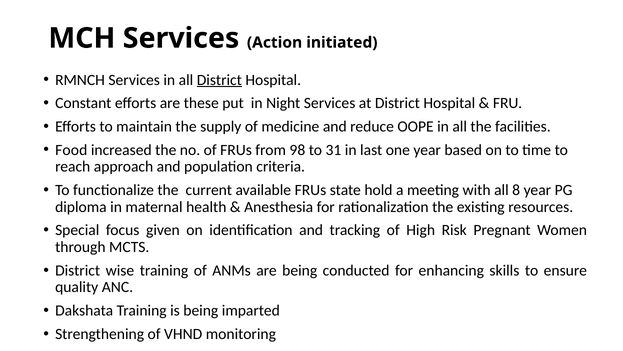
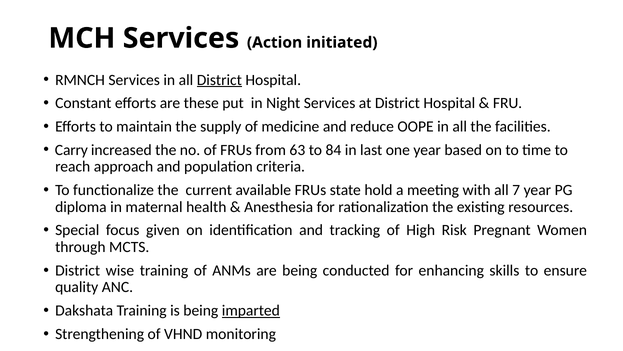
Food: Food -> Carry (71, 150)
98: 98 -> 63 (297, 150)
31: 31 -> 84 (333, 150)
8: 8 -> 7 (516, 190)
imparted underline: none -> present (251, 310)
